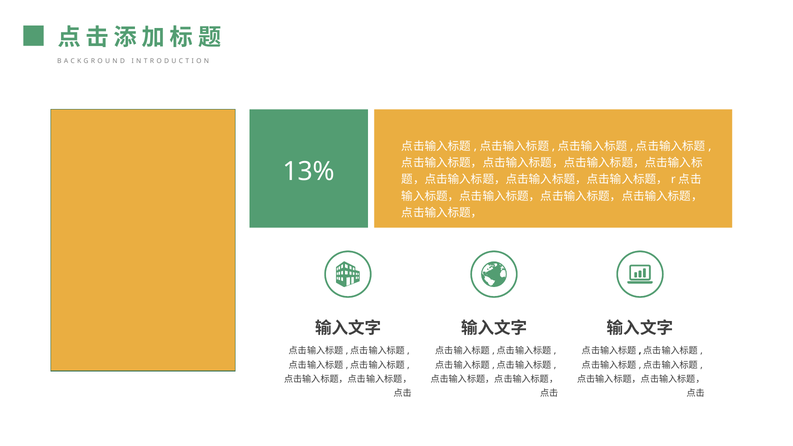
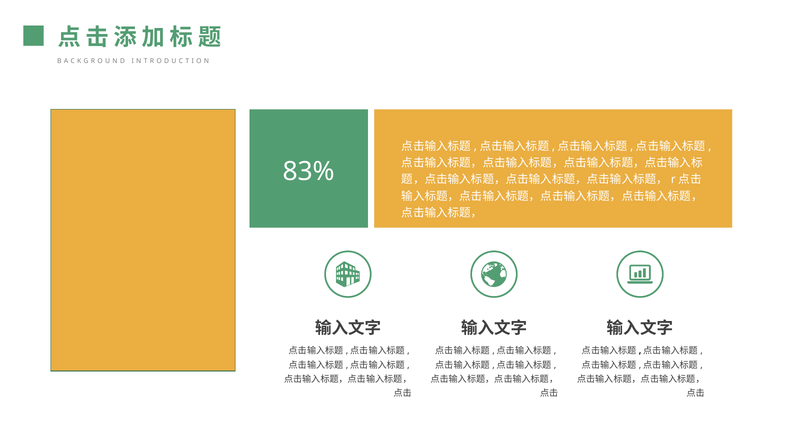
13%: 13% -> 83% (309, 172)
